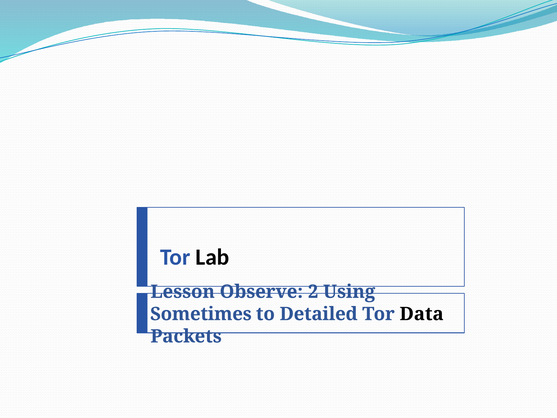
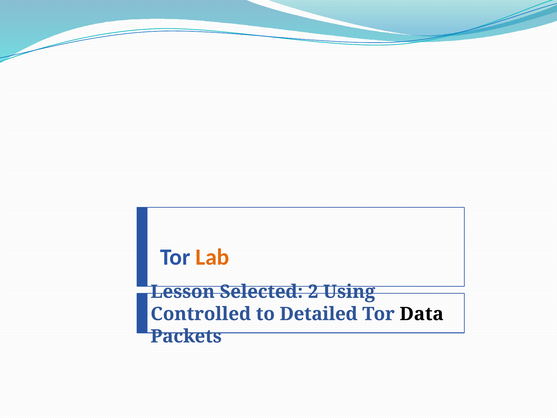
Lab colour: black -> orange (212, 257)
Observe: Observe -> Selected (261, 292)
Sometimes: Sometimes -> Controlled (201, 314)
